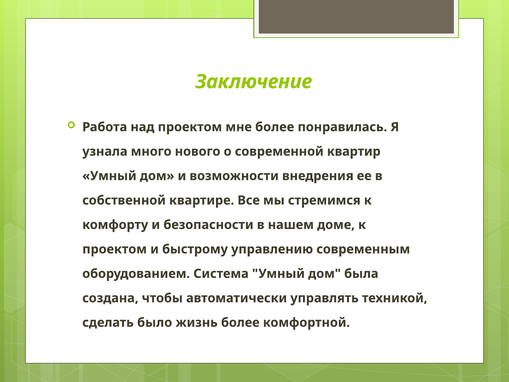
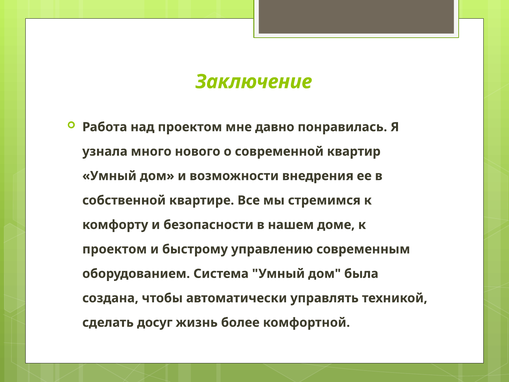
мне более: более -> давно (275, 127)
было: было -> досуг (155, 322)
